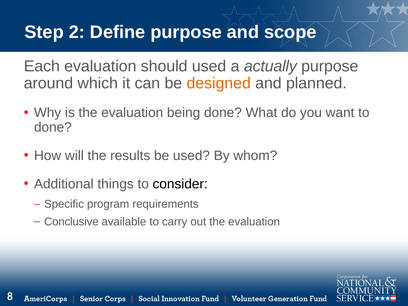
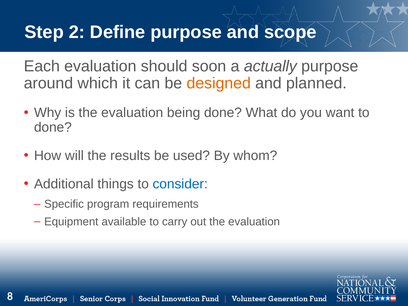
should used: used -> soon (209, 66)
consider colour: black -> blue (180, 184)
Conclusive: Conclusive -> Equipment (71, 222)
